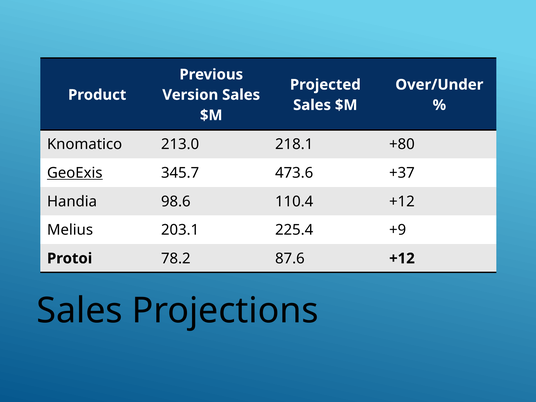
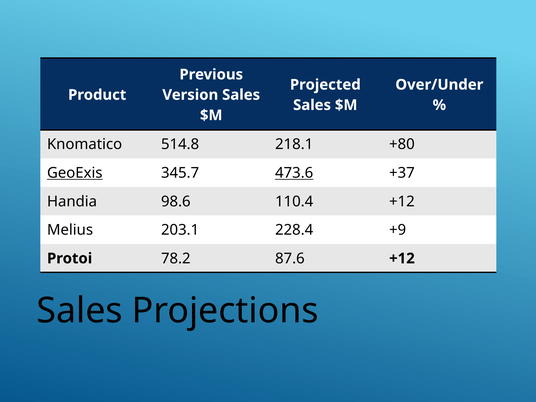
213.0: 213.0 -> 514.8 (180, 144)
473.6 underline: none -> present (294, 173)
225.4: 225.4 -> 228.4 (294, 230)
